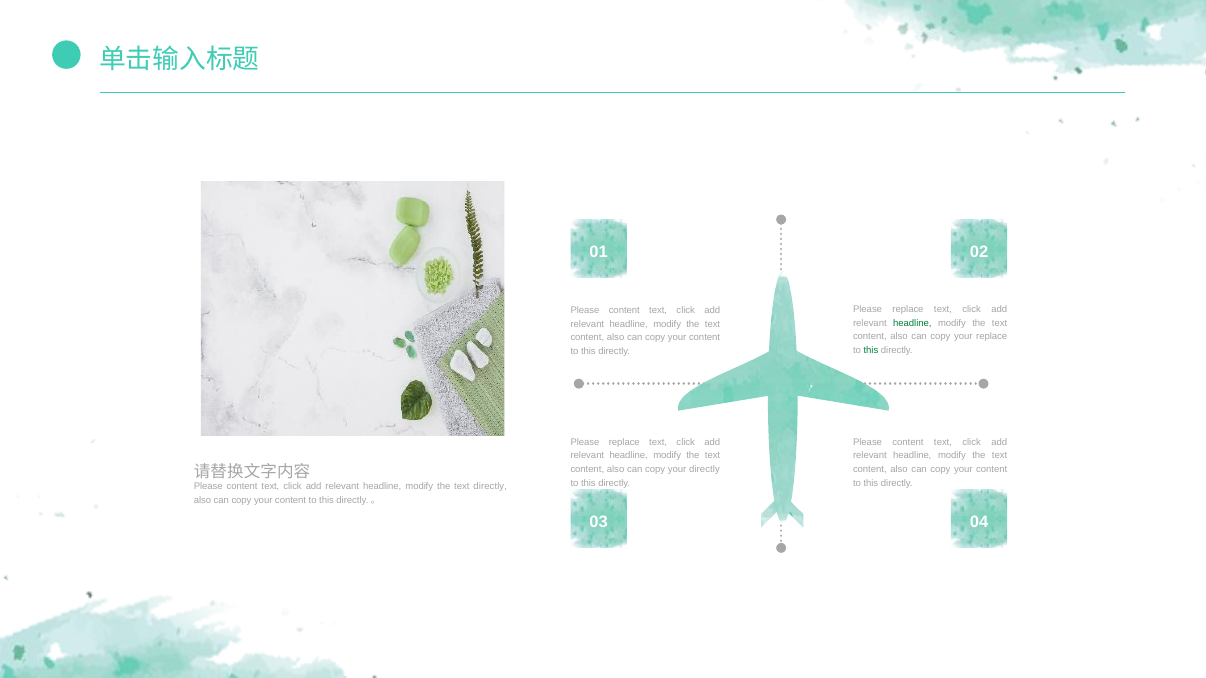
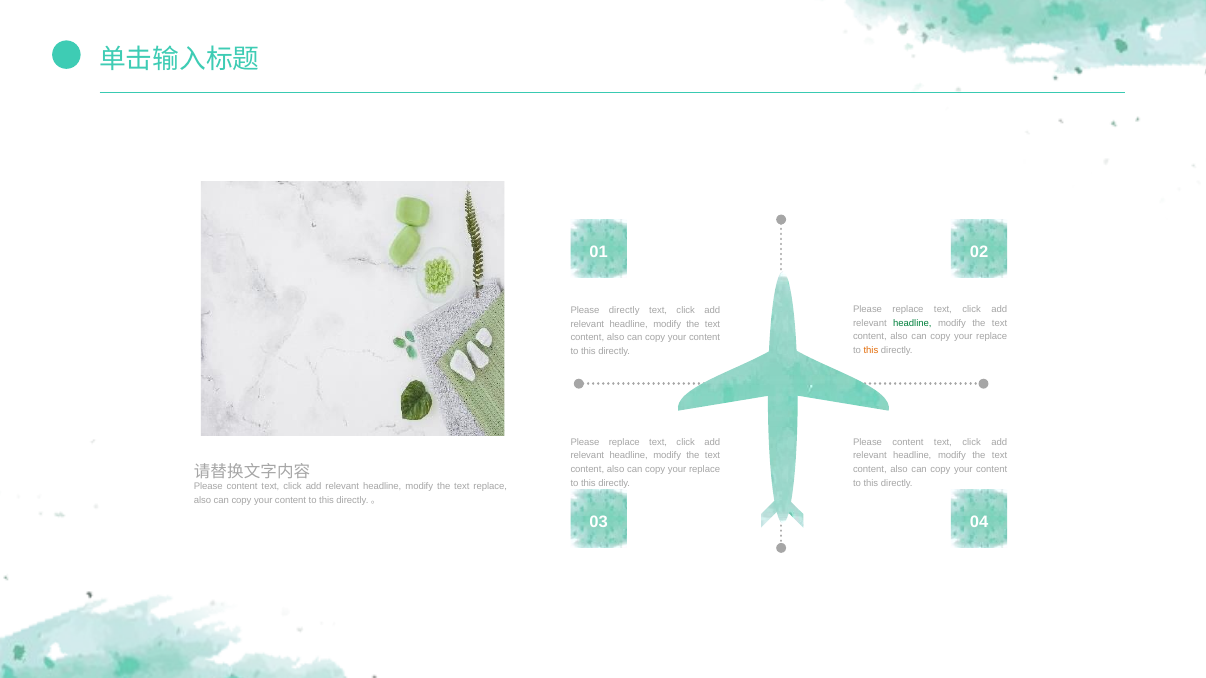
content: content -> directly (624, 310)
this colour: green -> orange (871, 351)
directly: directly -> replace (705, 470)
text directly: directly -> replace (490, 487)
